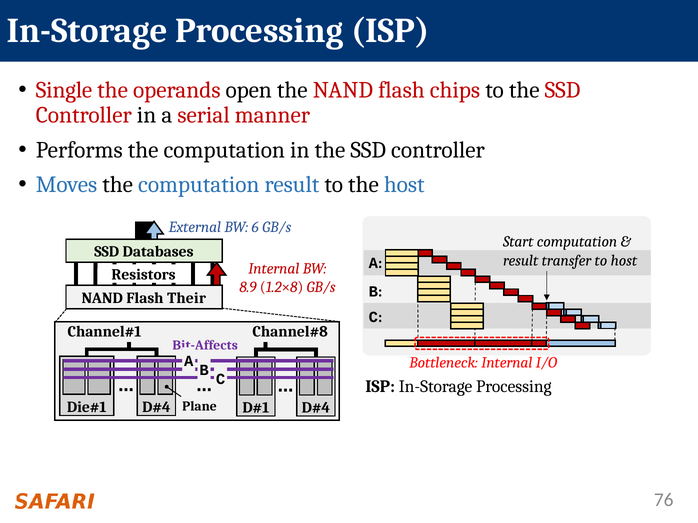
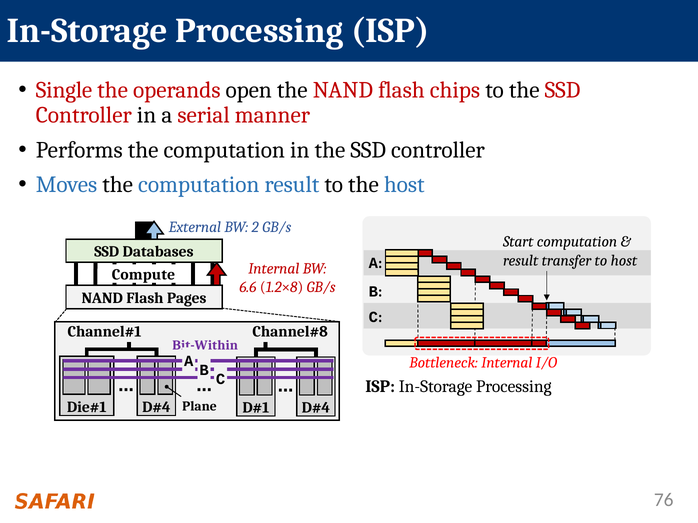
6: 6 -> 2 (255, 228)
Resistors: Resistors -> Compute (143, 275)
8.9: 8.9 -> 6.6 (248, 288)
Their: Their -> Pages (187, 298)
Bit-Affects: Bit-Affects -> Bit-Within (205, 346)
